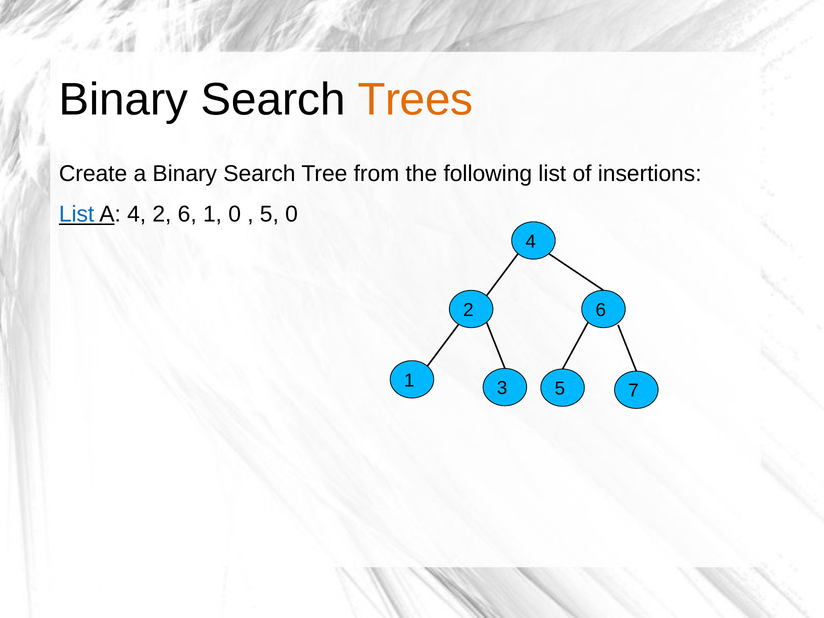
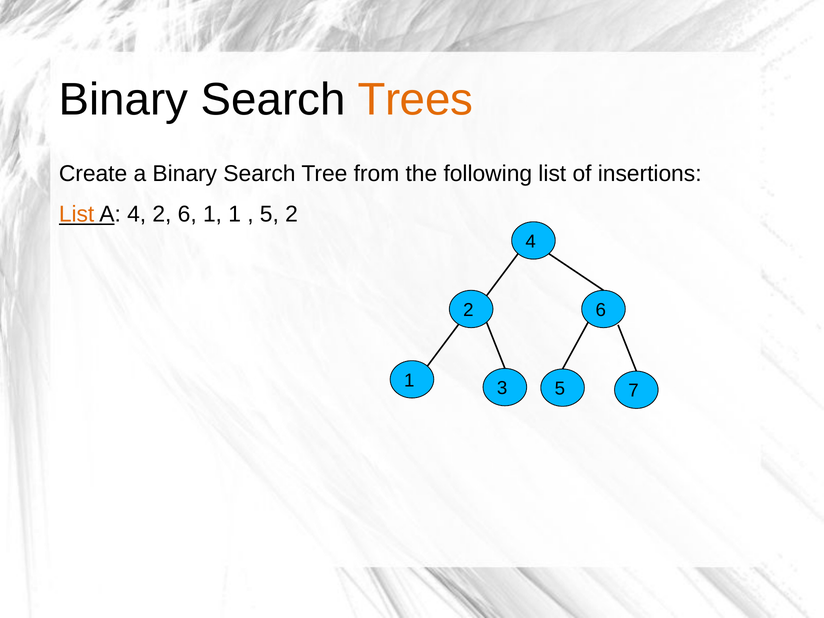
List colour: blue -> orange (77, 214)
1 0: 0 -> 1 (235, 214)
5 0: 0 -> 2 (292, 214)
